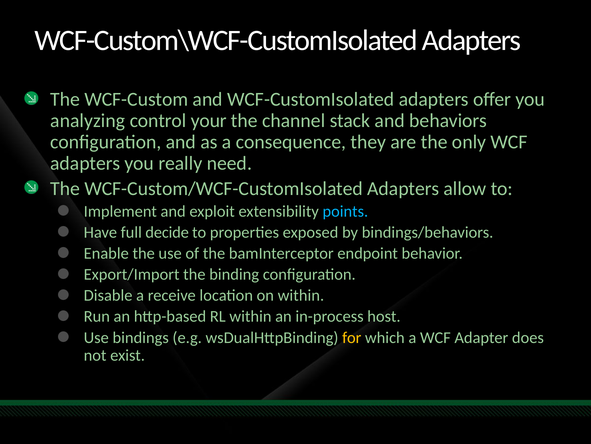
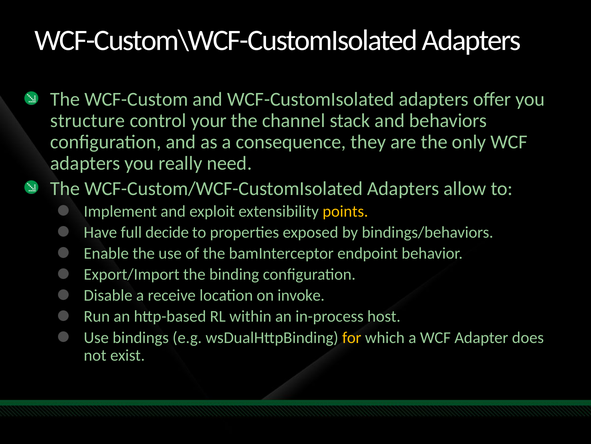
analyzing: analyzing -> structure (88, 120)
points colour: light blue -> yellow (345, 211)
on within: within -> invoke (301, 295)
